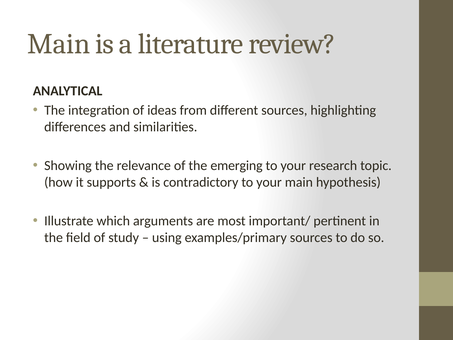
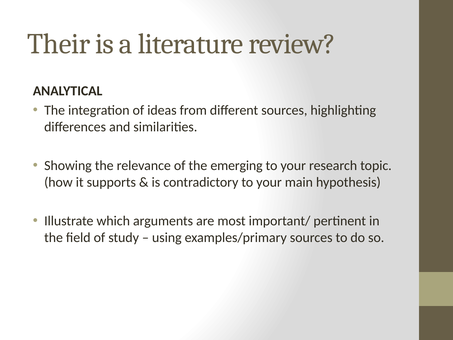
Main: Main -> Their (59, 44)
